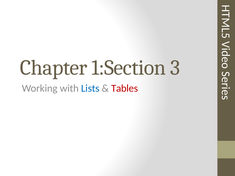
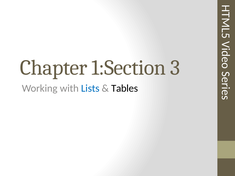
Tables colour: red -> black (125, 88)
